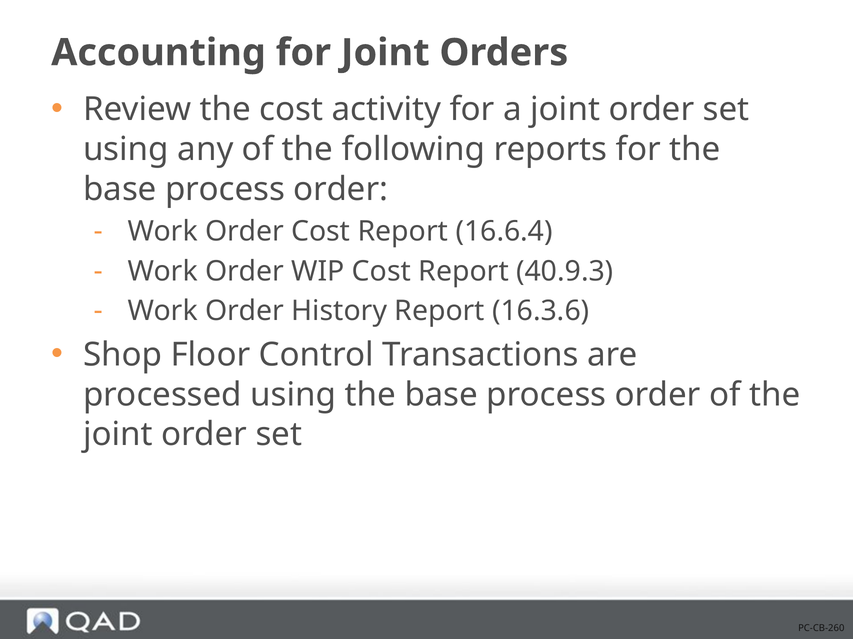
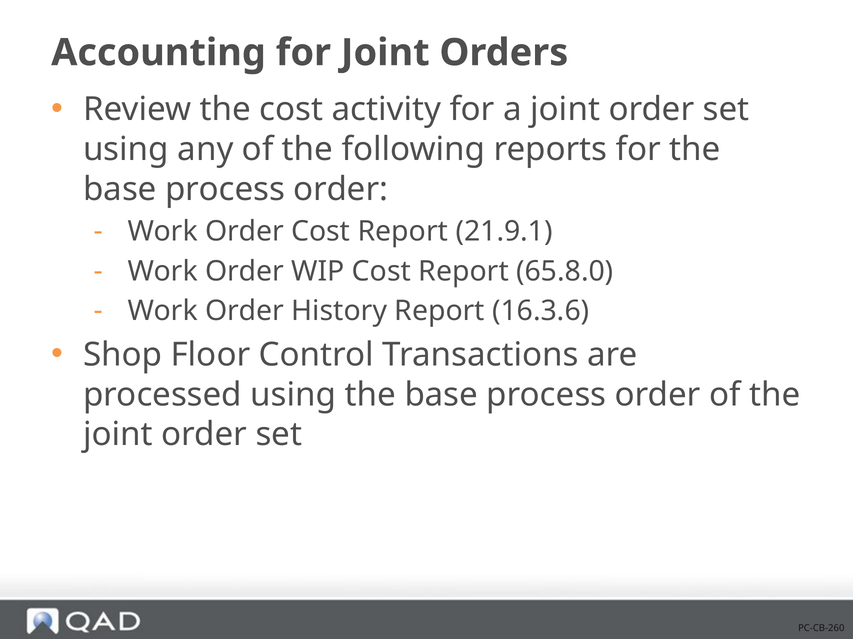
16.6.4: 16.6.4 -> 21.9.1 (504, 232)
40.9.3: 40.9.3 -> 65.8.0 (565, 271)
